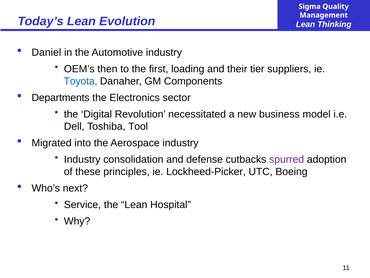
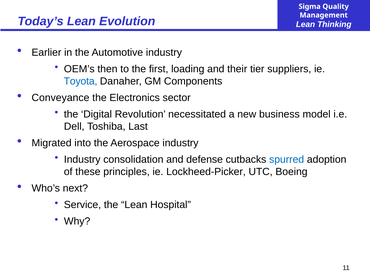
Daniel: Daniel -> Earlier (46, 52)
Departments: Departments -> Conveyance (60, 98)
Tool: Tool -> Last (138, 126)
spurred colour: purple -> blue (287, 159)
